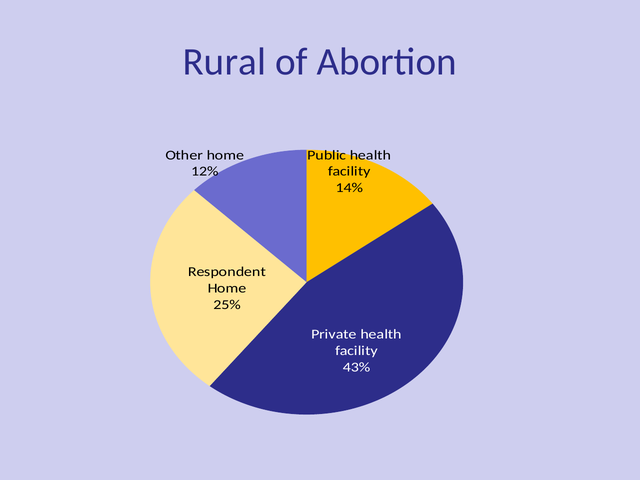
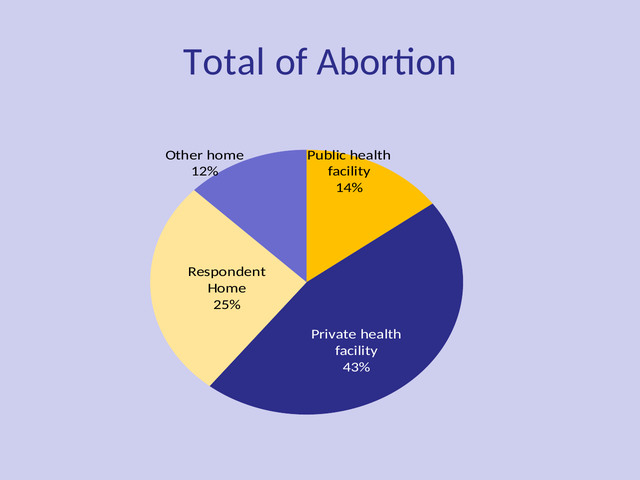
Rural: Rural -> Total (224, 62)
